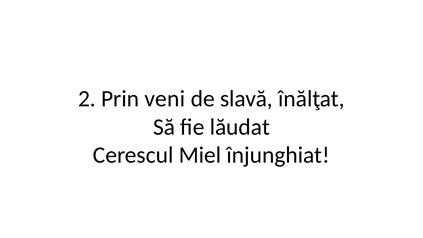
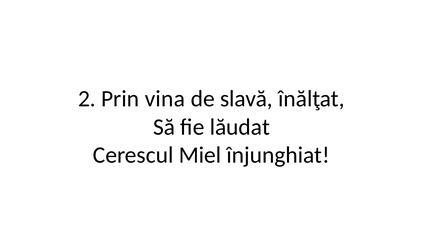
veni: veni -> vina (165, 99)
